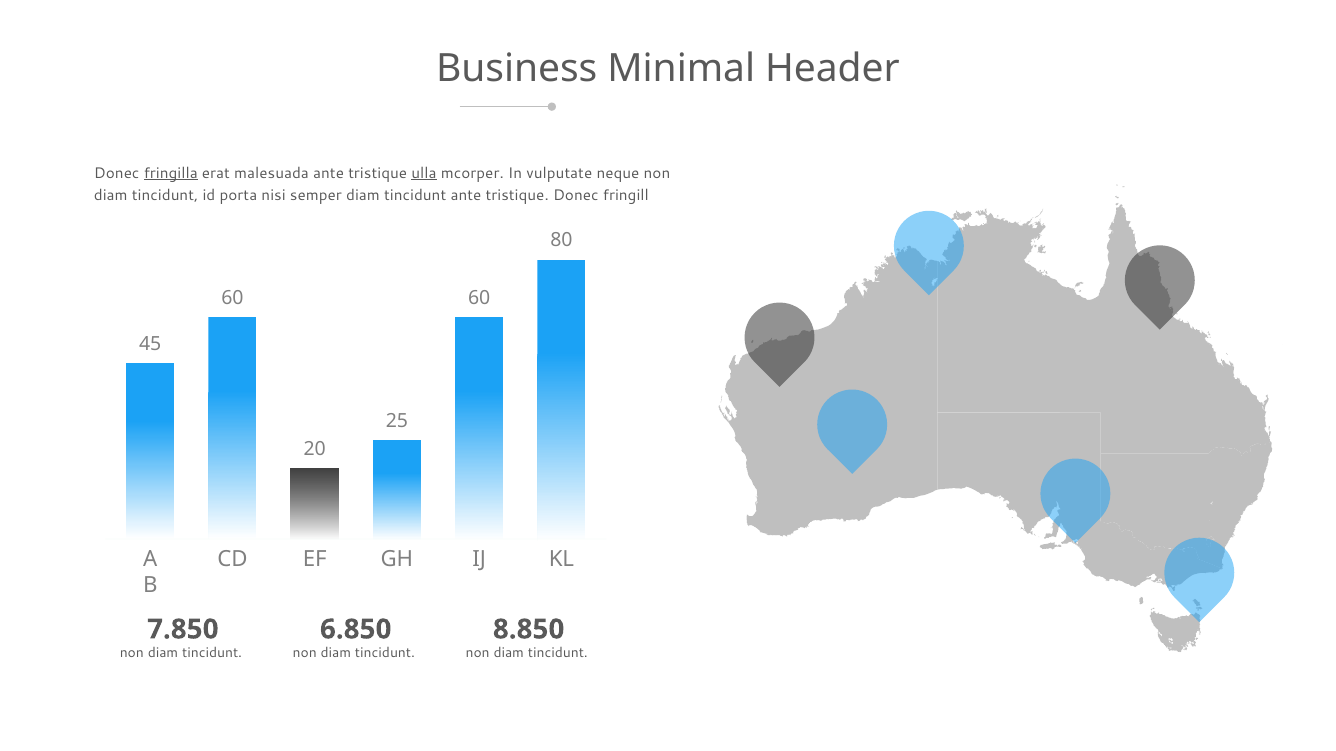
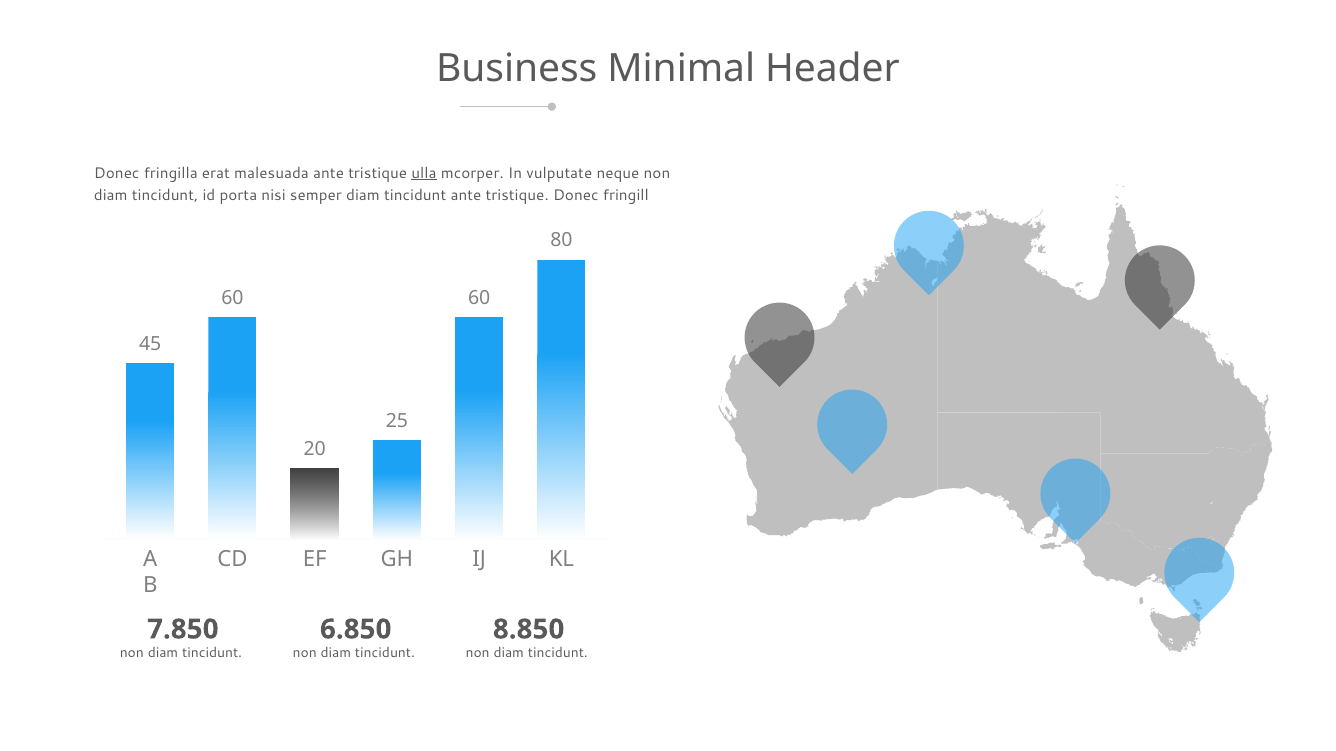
fringilla underline: present -> none (171, 173)
